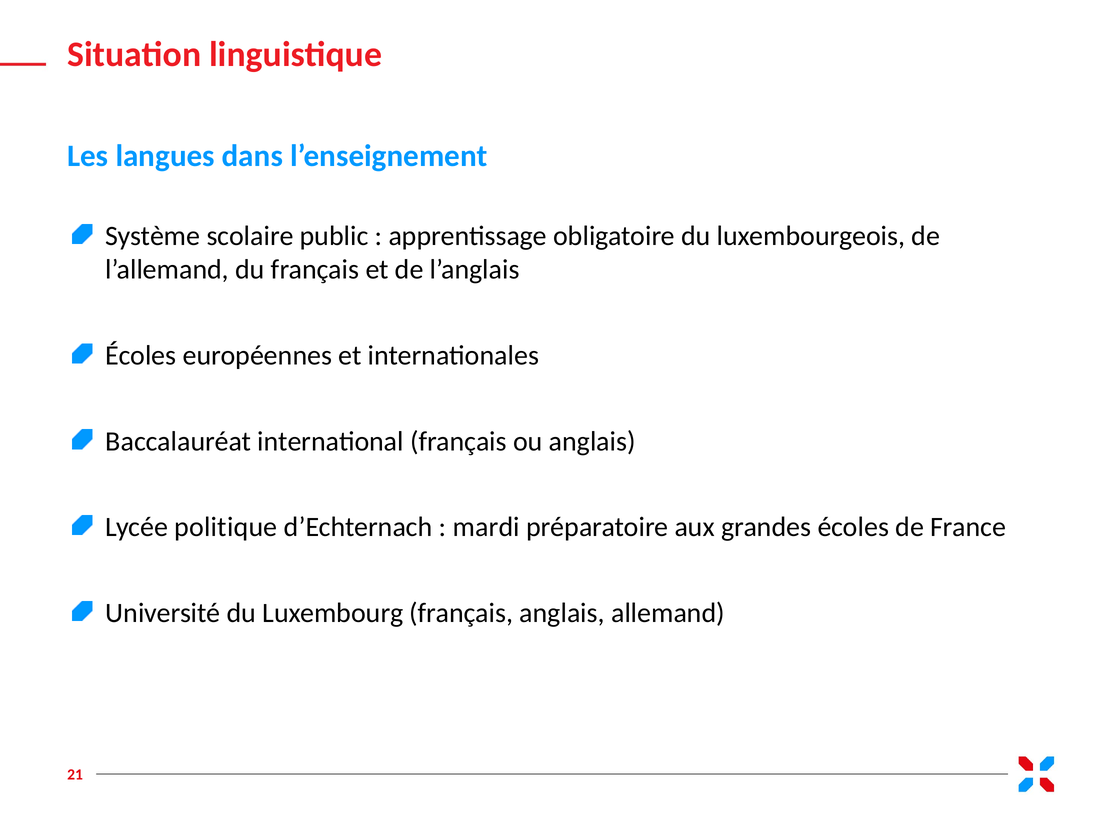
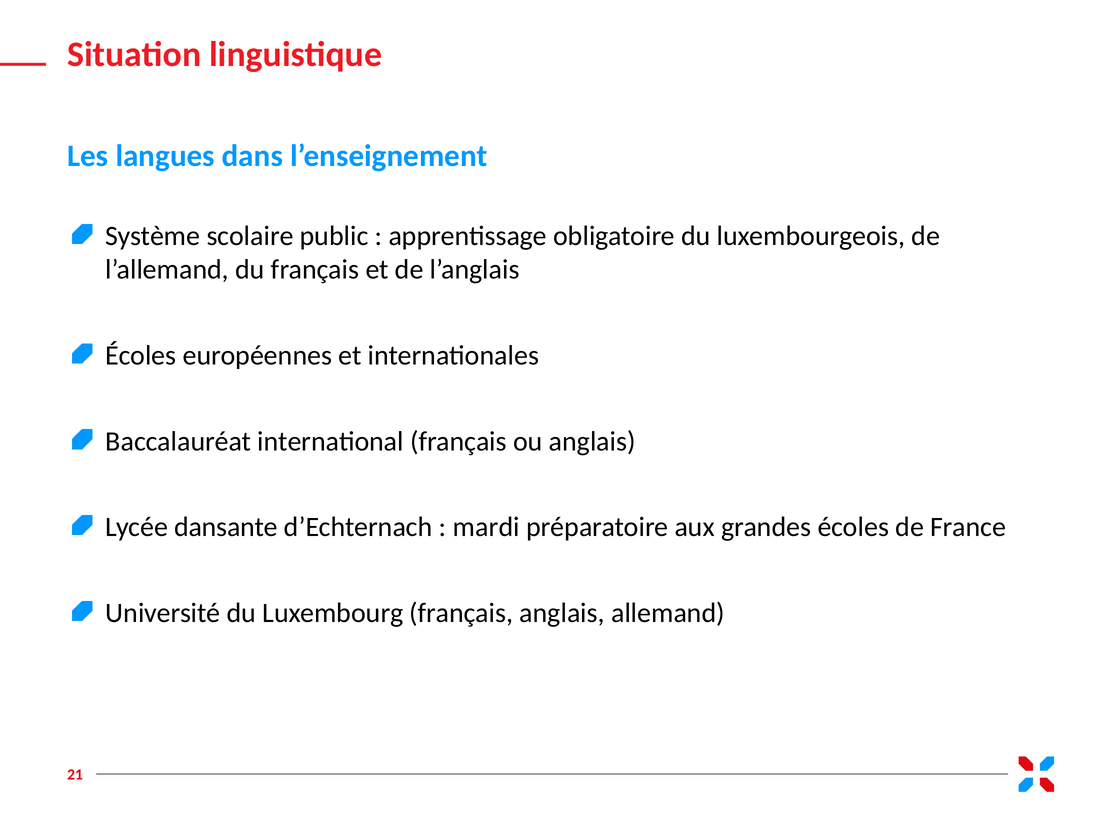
politique: politique -> dansante (226, 527)
